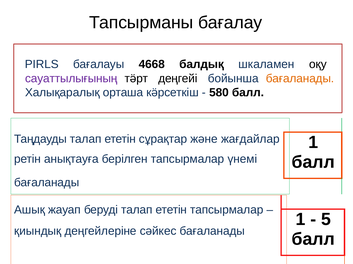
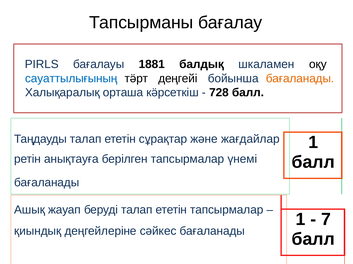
4668: 4668 -> 1881 (152, 65)
сауаттылығының colour: purple -> blue (71, 79)
580: 580 -> 728 (219, 93)
5: 5 -> 7 (326, 220)
